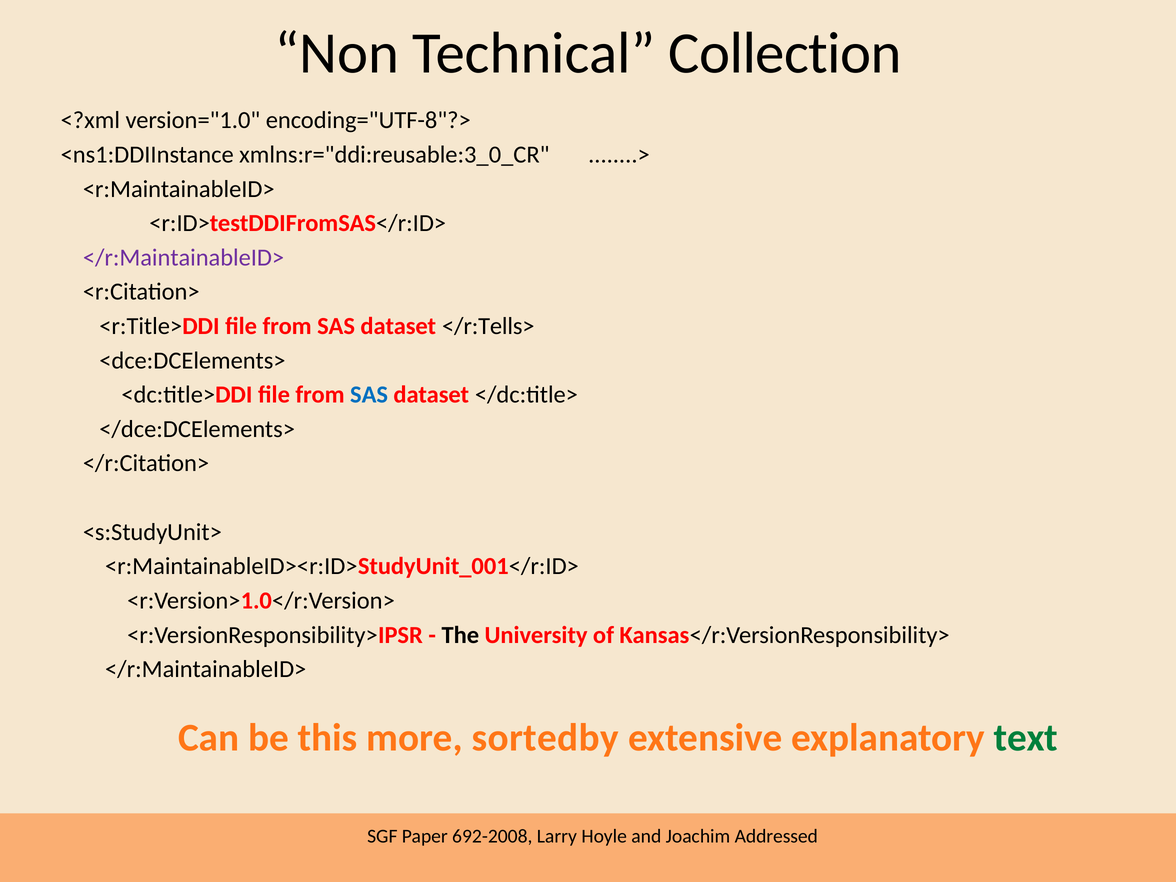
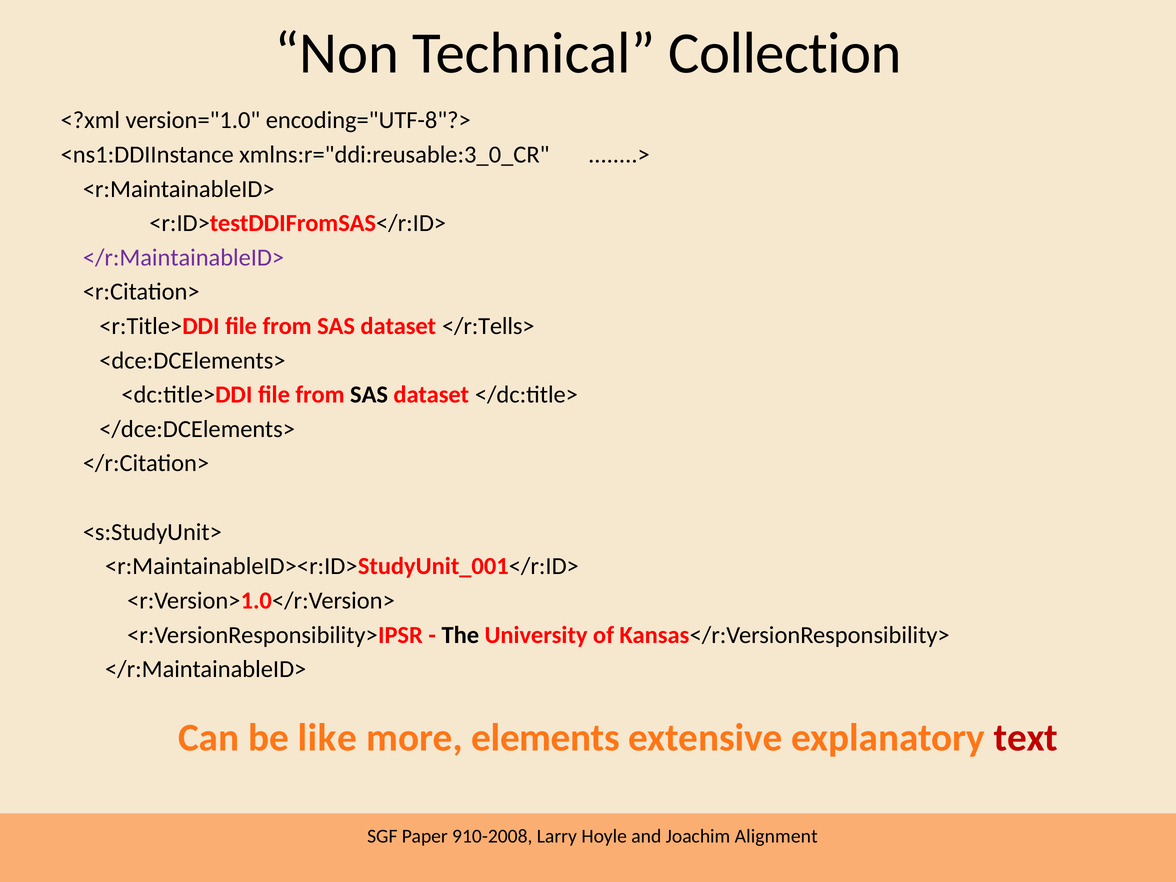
SAS colour: blue -> black (369, 395)
this: this -> like (327, 738)
sortedby: sortedby -> elements (546, 738)
text colour: green -> red (1026, 738)
692-2008: 692-2008 -> 910-2008 (492, 836)
Addressed: Addressed -> Alignment (776, 836)
